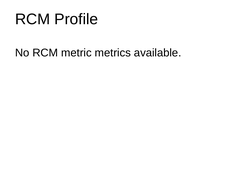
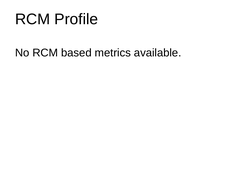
metric: metric -> based (76, 53)
